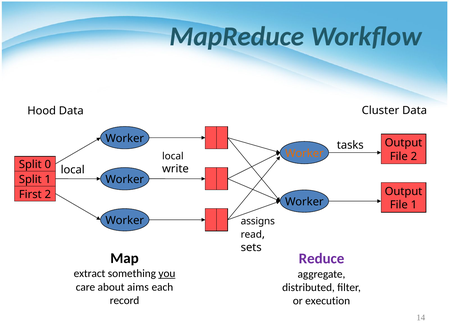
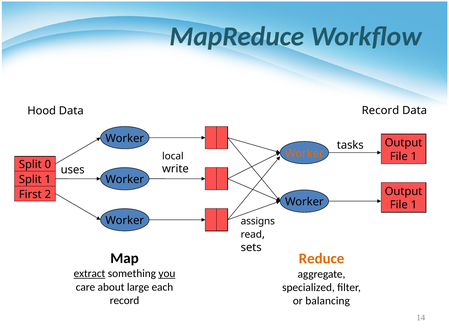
Data Cluster: Cluster -> Record (380, 111)
2: 2 -> 1 (414, 157)
local: local -> uses (73, 170)
Reduce colour: purple -> orange (322, 259)
extract underline: none -> present (90, 274)
aims: aims -> large (138, 288)
distributed: distributed -> specialized (308, 288)
execution: execution -> balancing (328, 302)
